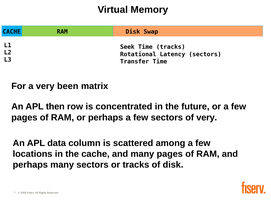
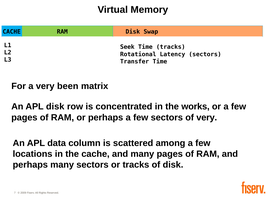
APL then: then -> disk (55, 107)
future: future -> works (195, 107)
